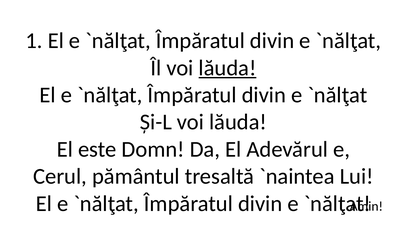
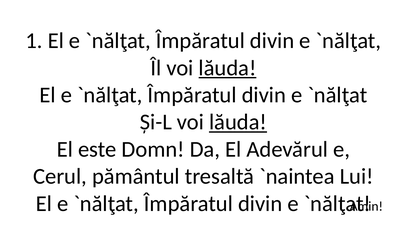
lăuda underline: none -> present (238, 122)
